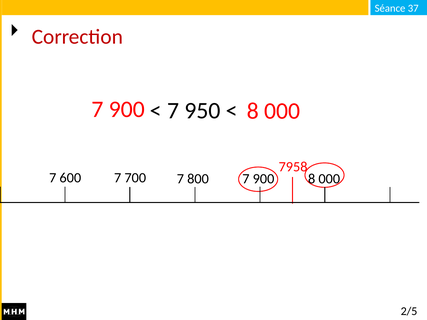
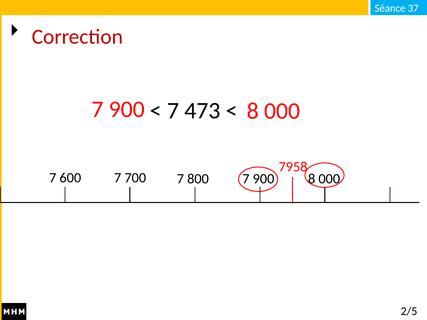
950: 950 -> 473 (202, 111)
